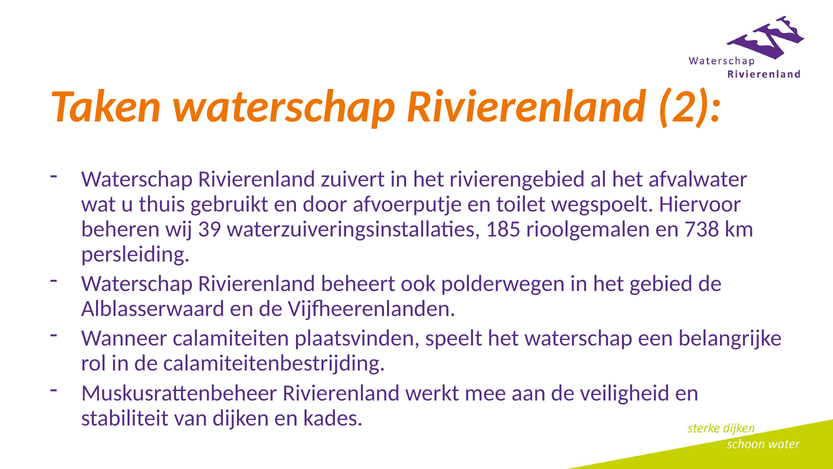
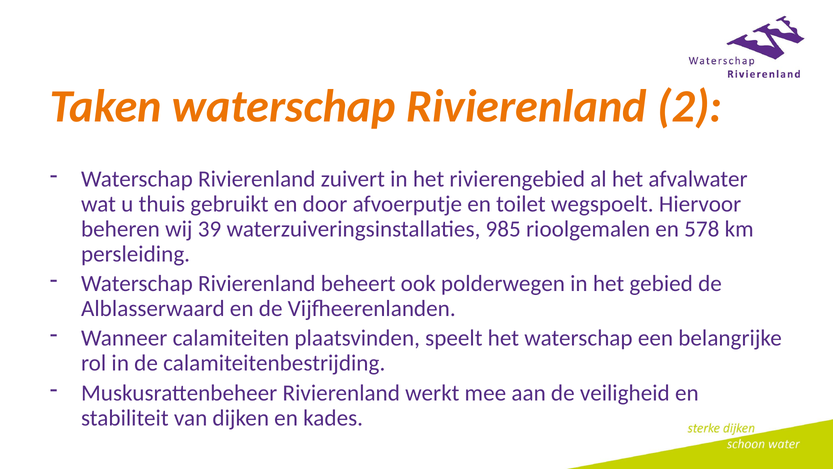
185: 185 -> 985 (503, 229)
738: 738 -> 578 (702, 229)
